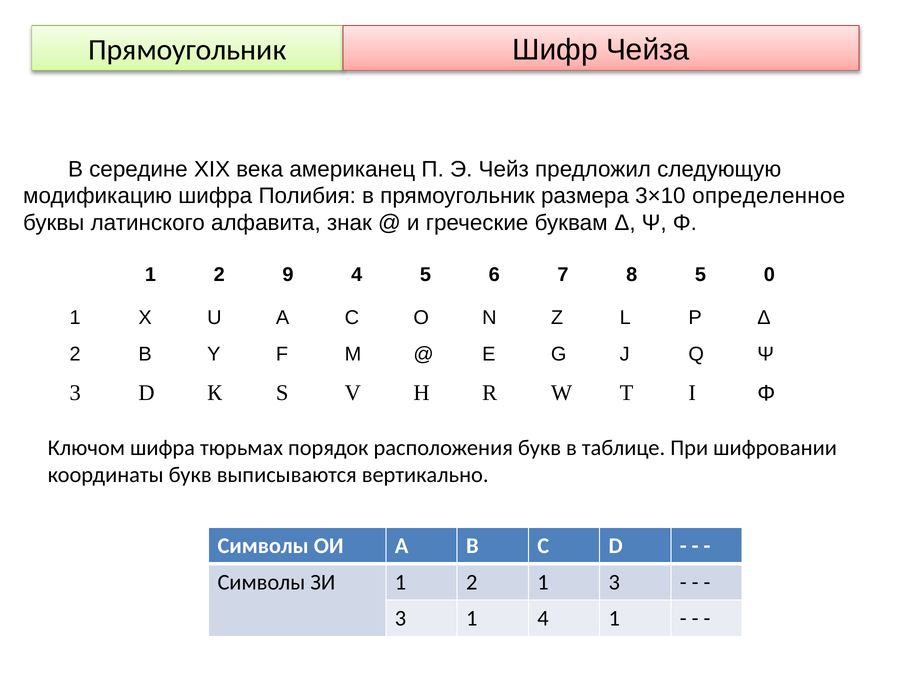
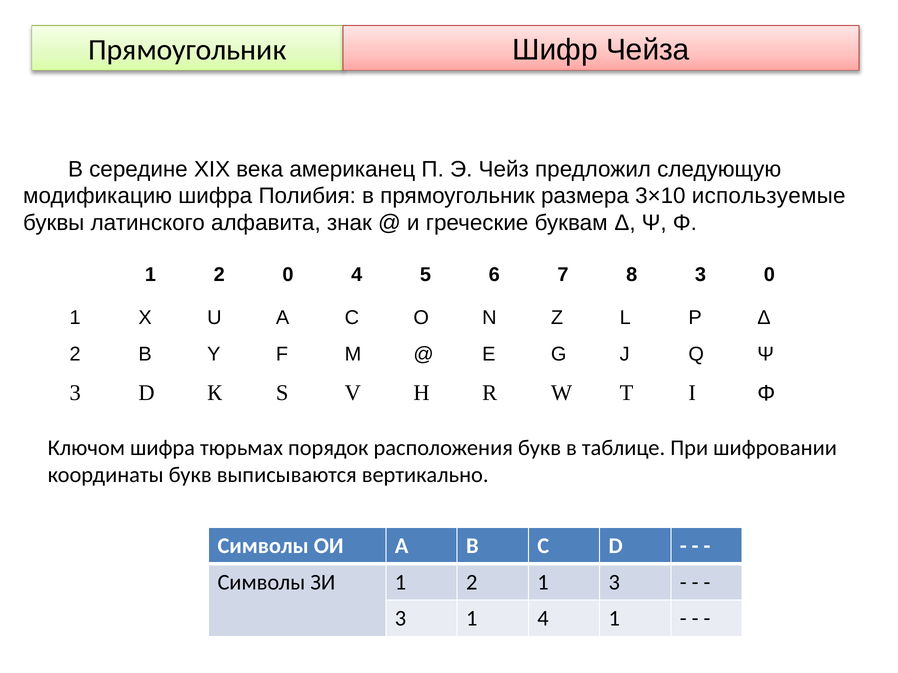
определенное: определенное -> используемые (769, 196)
2 9: 9 -> 0 (288, 275)
8 5: 5 -> 3 (701, 275)
